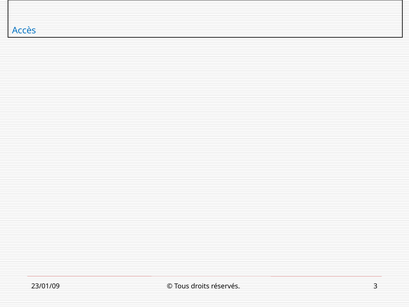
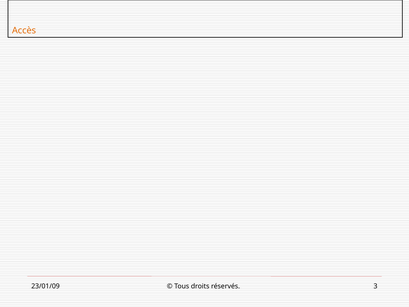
Accès colour: blue -> orange (24, 30)
